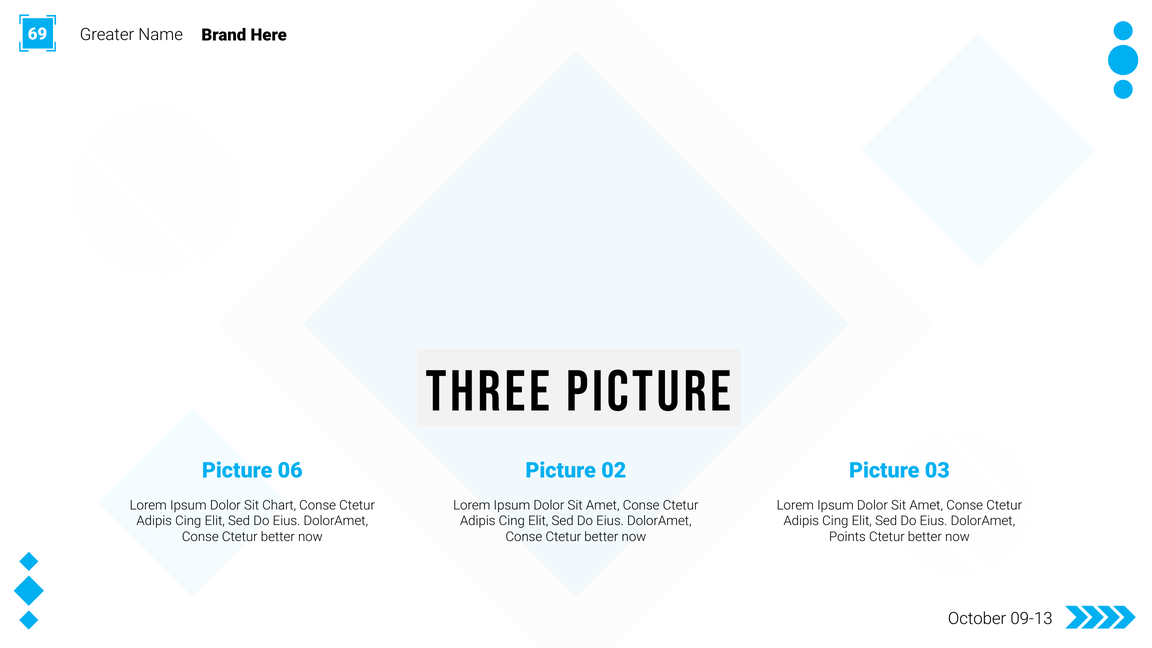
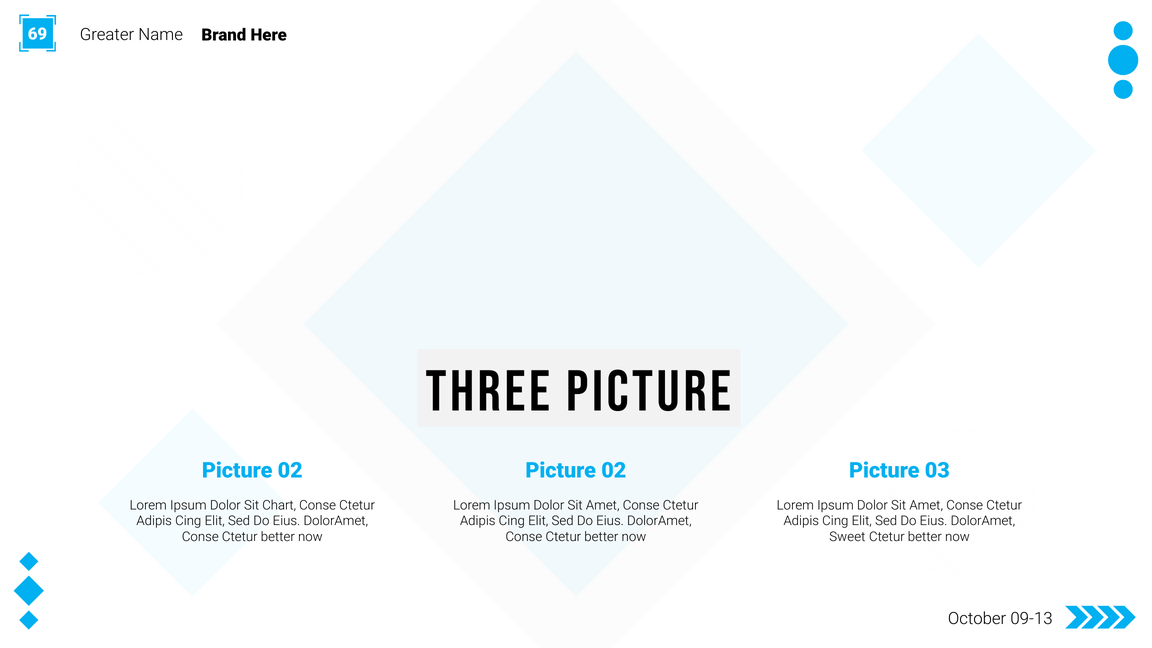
06: 06 -> 02 (290, 471)
Points: Points -> Sweet (847, 537)
